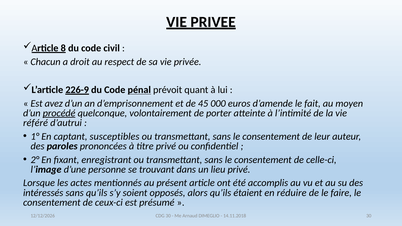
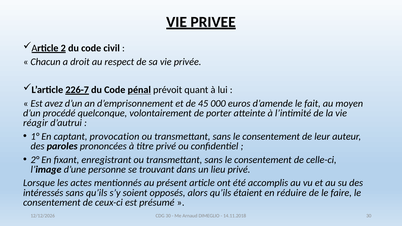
8: 8 -> 2 (63, 48)
226-9: 226-9 -> 226-7 (77, 90)
procédé underline: present -> none (59, 113)
référé: référé -> réagir (36, 123)
susceptibles: susceptibles -> provocation (115, 136)
